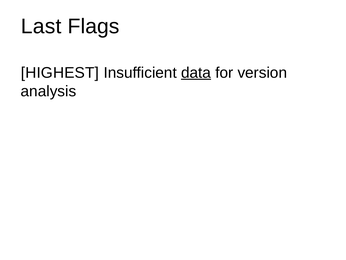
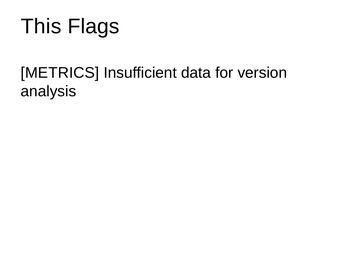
Last: Last -> This (41, 26)
HIGHEST: HIGHEST -> METRICS (60, 73)
data underline: present -> none (196, 73)
